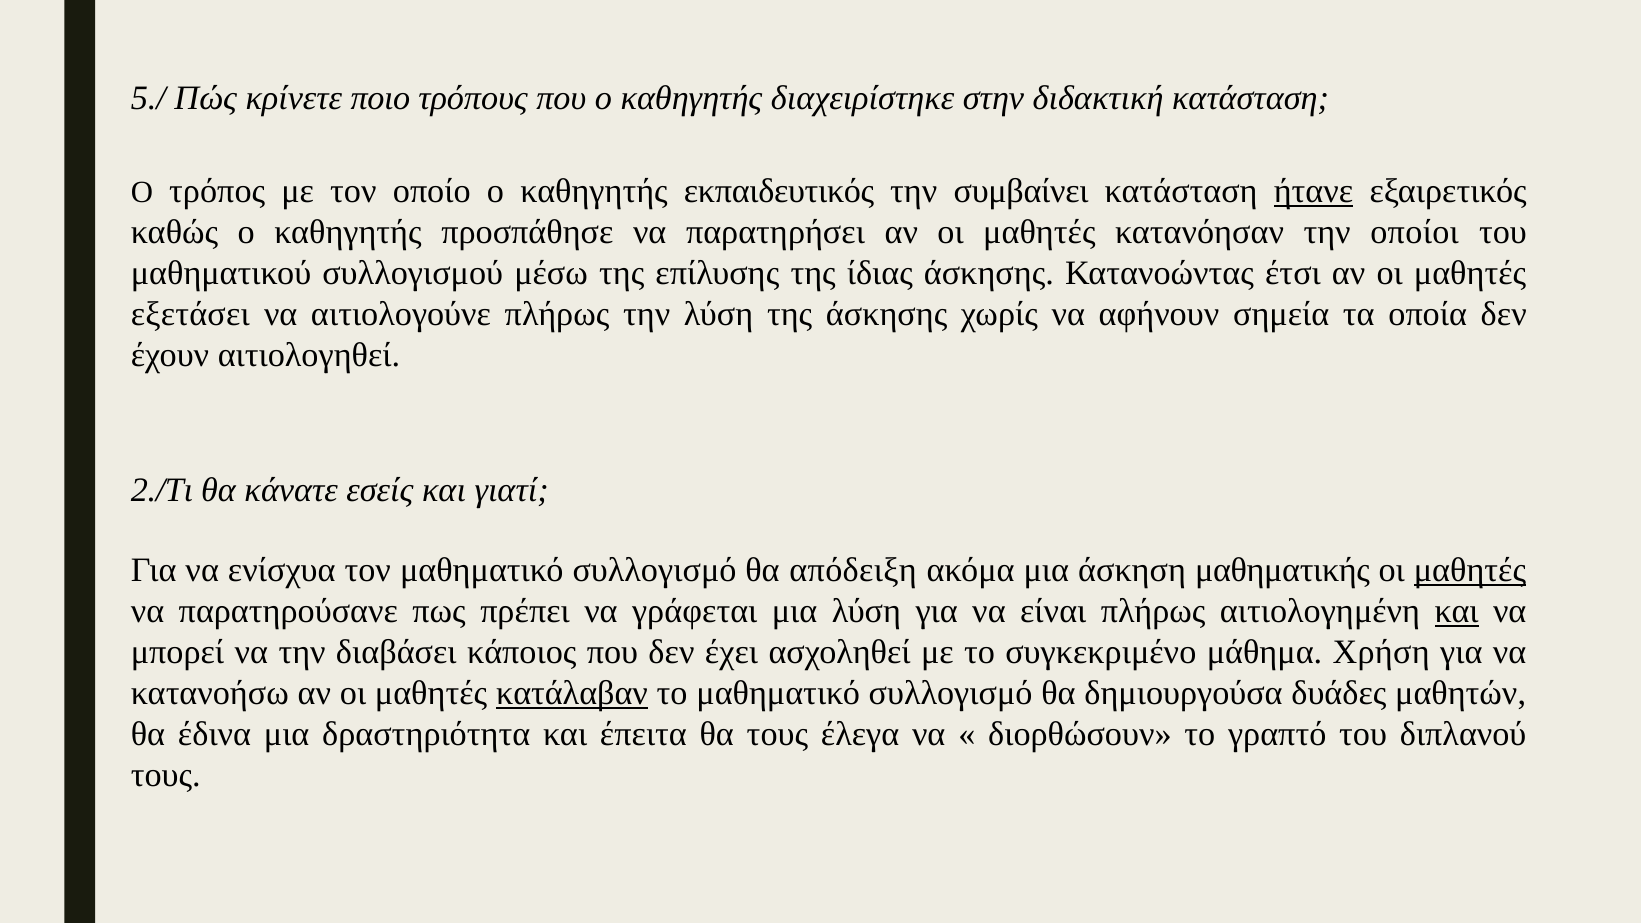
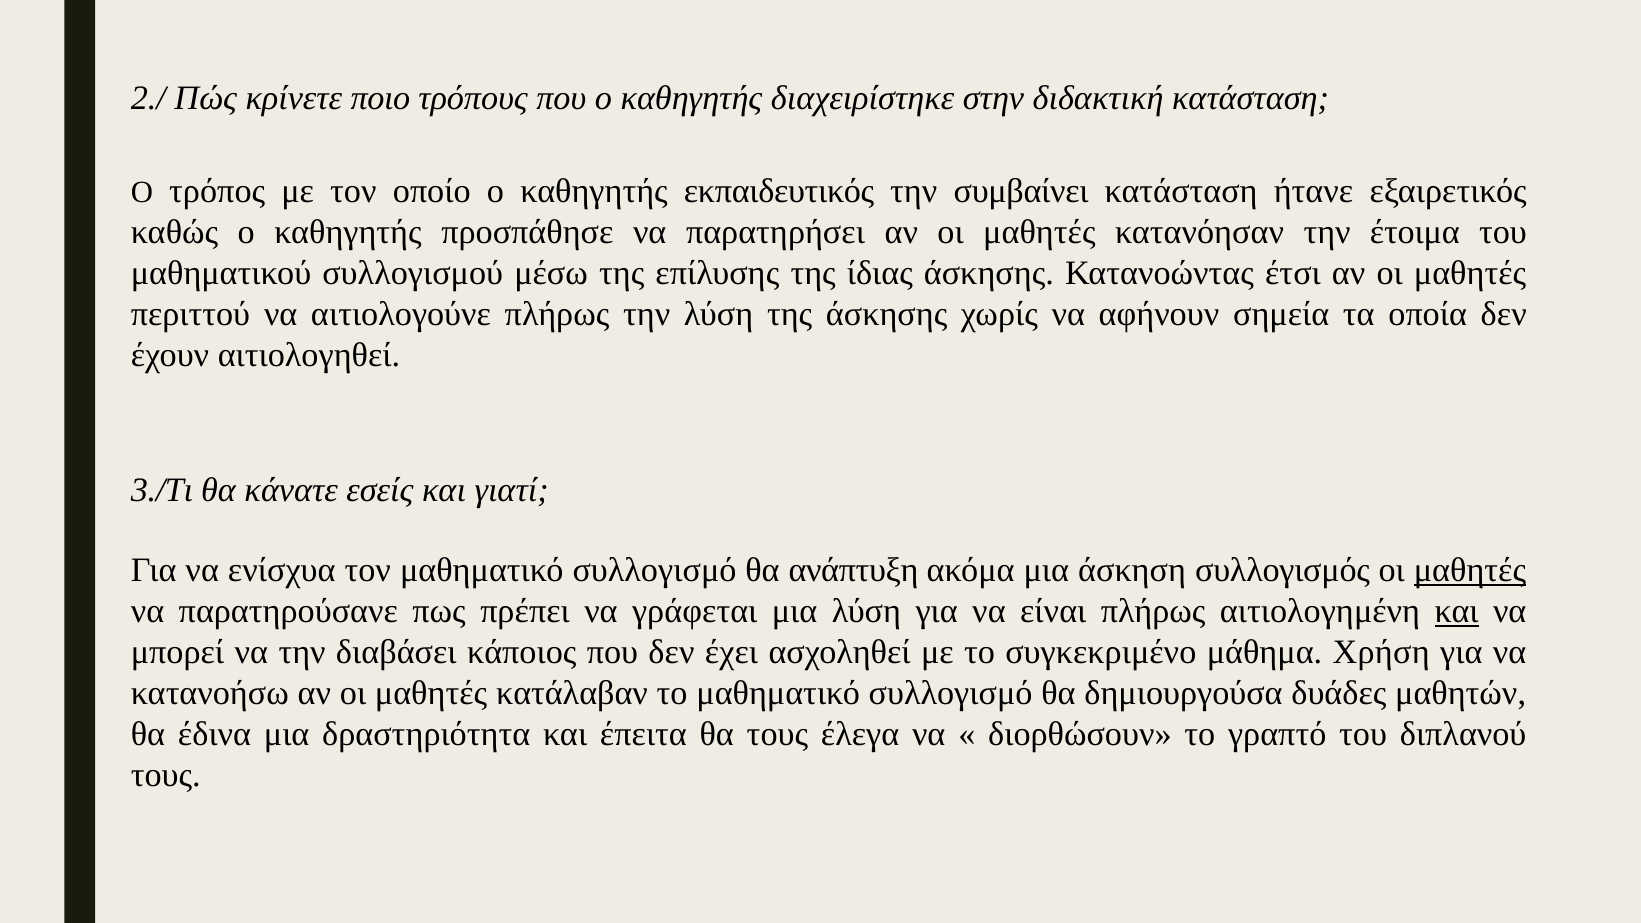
5./: 5./ -> 2./ (148, 98)
ήτανε underline: present -> none (1314, 191)
οποίοι: οποίοι -> έτοιμα (1415, 232)
εξετάσει: εξετάσει -> περιττού (191, 314)
2./Τι: 2./Τι -> 3./Τι (162, 491)
απόδειξη: απόδειξη -> ανάπτυξη (853, 571)
μαθηματικής: μαθηματικής -> συλλογισμός (1282, 571)
κατάλαβαν underline: present -> none (572, 694)
